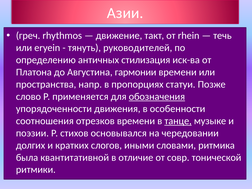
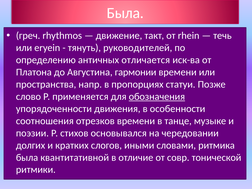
Азии: Азии -> Была (125, 13)
стилизация: стилизация -> отличается (146, 60)
танце underline: present -> none (178, 121)
